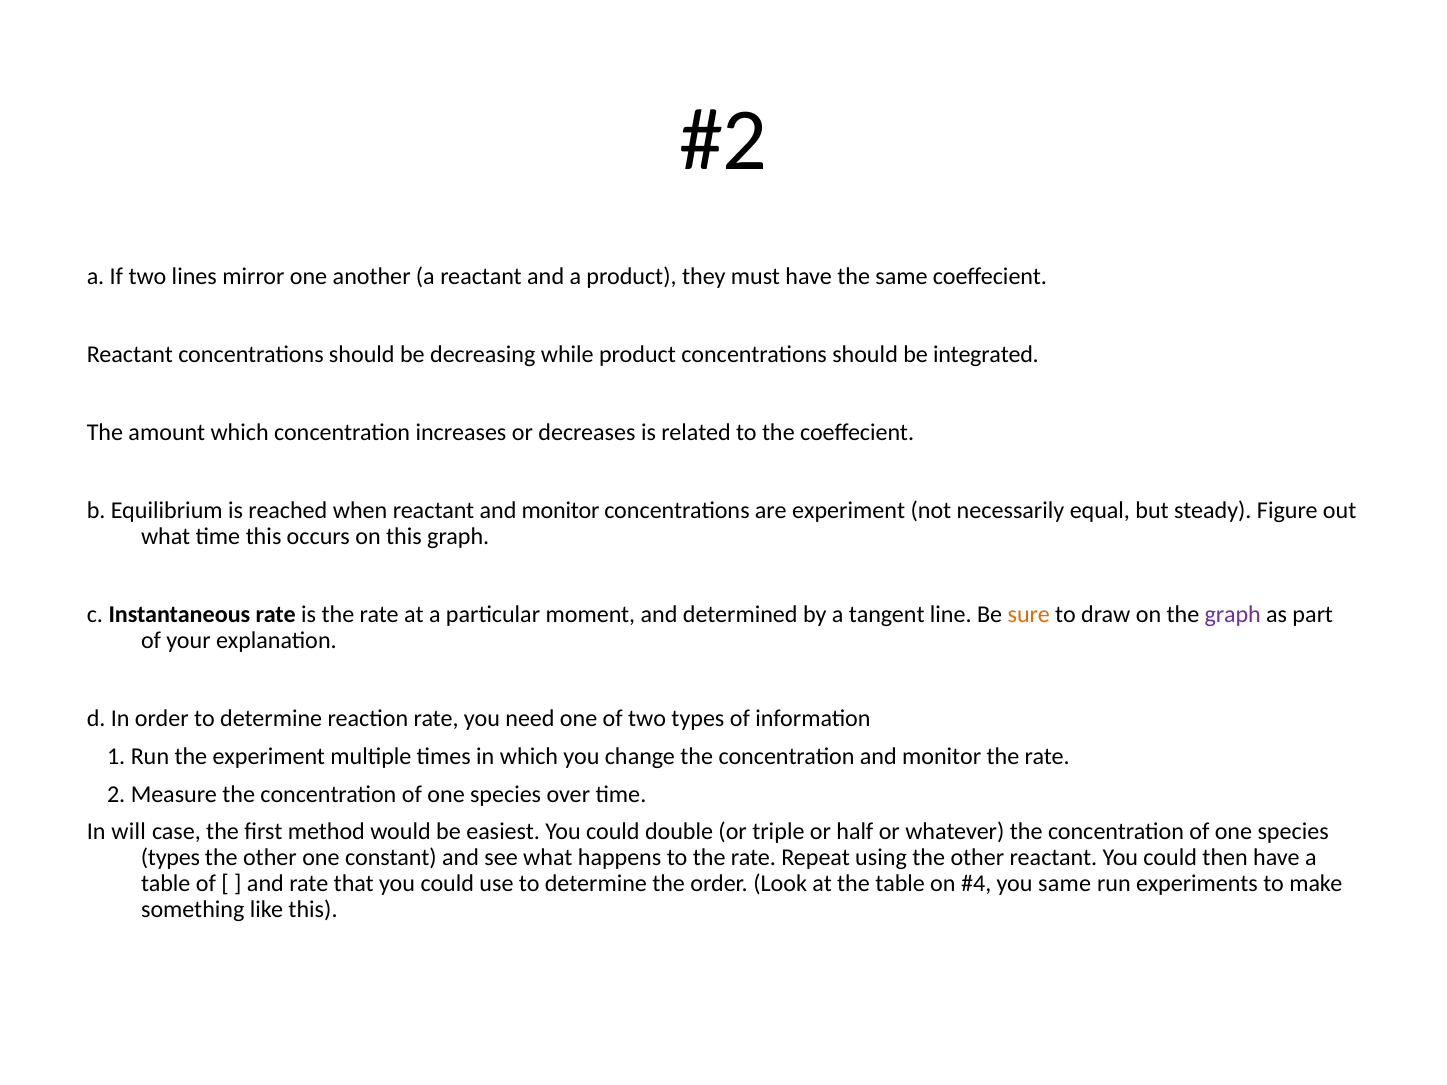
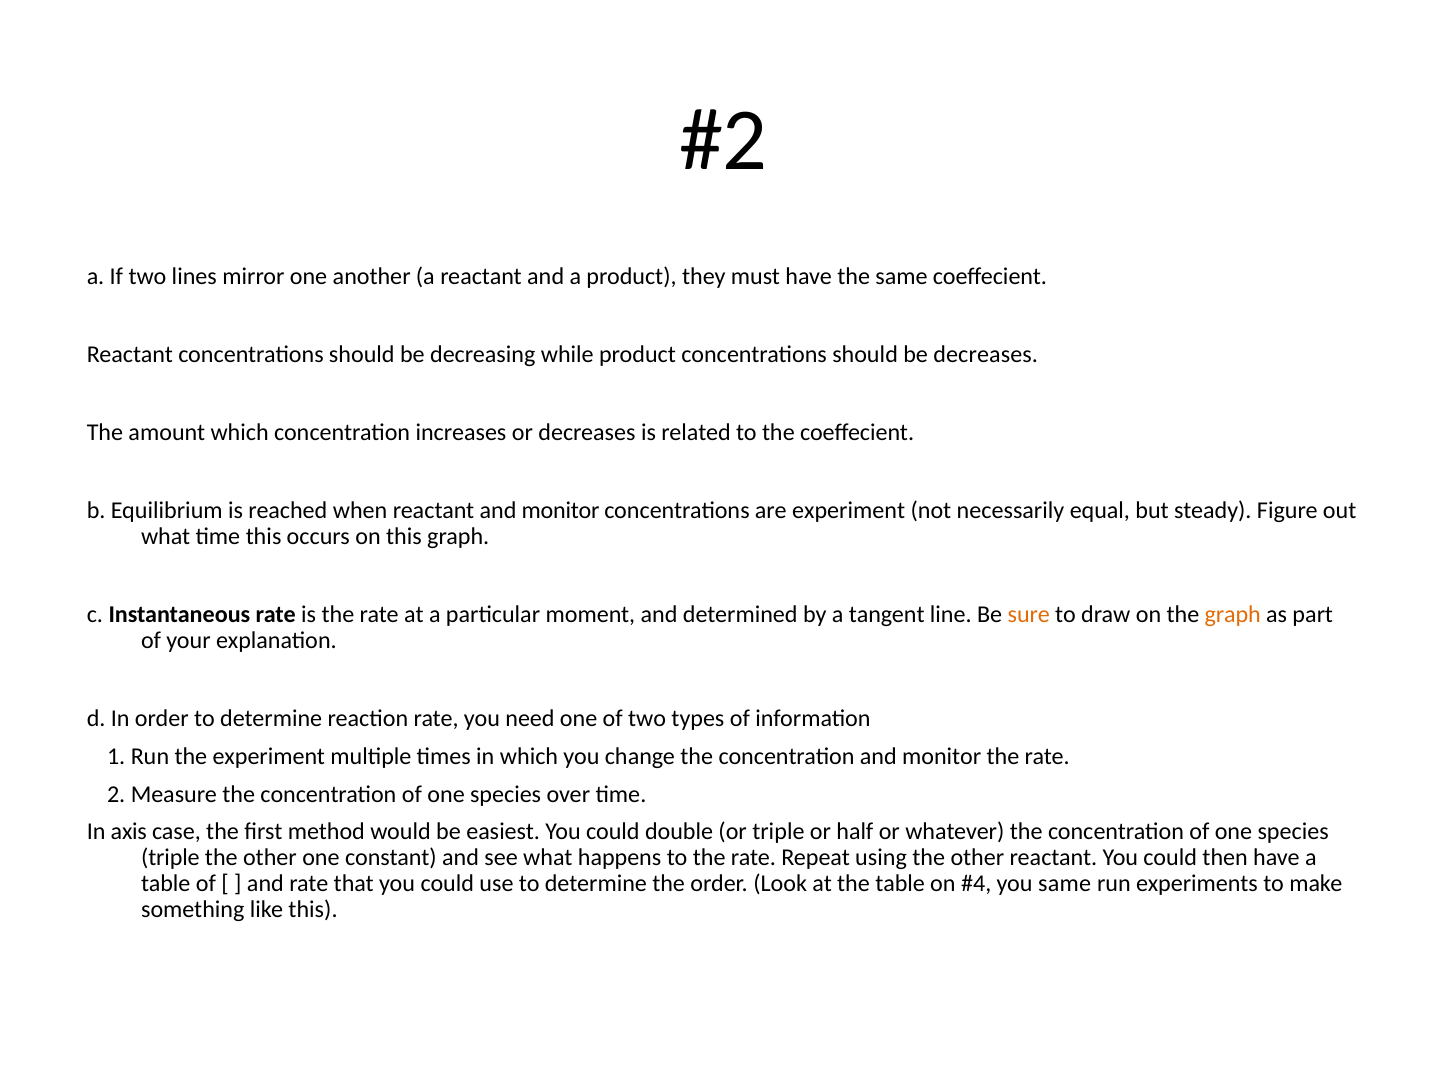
be integrated: integrated -> decreases (986, 355)
graph colour: purple -> orange (1233, 615)
will: will -> axis (129, 832)
types: types -> triple (170, 858)
